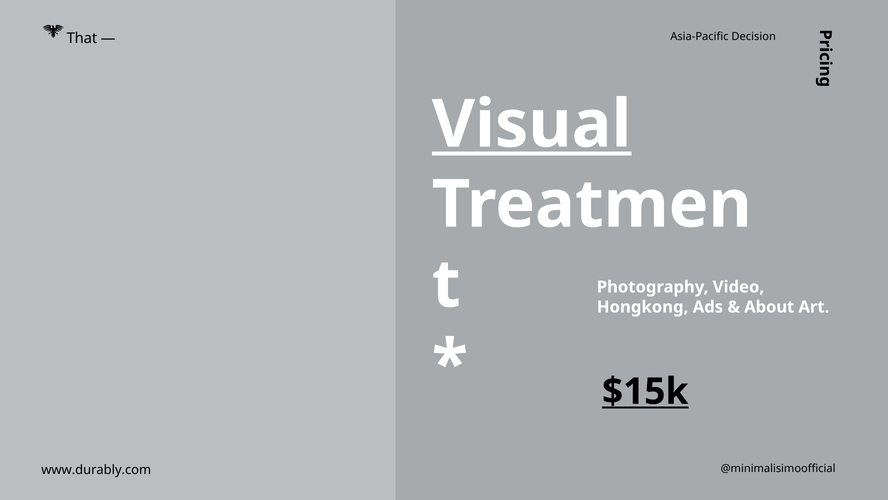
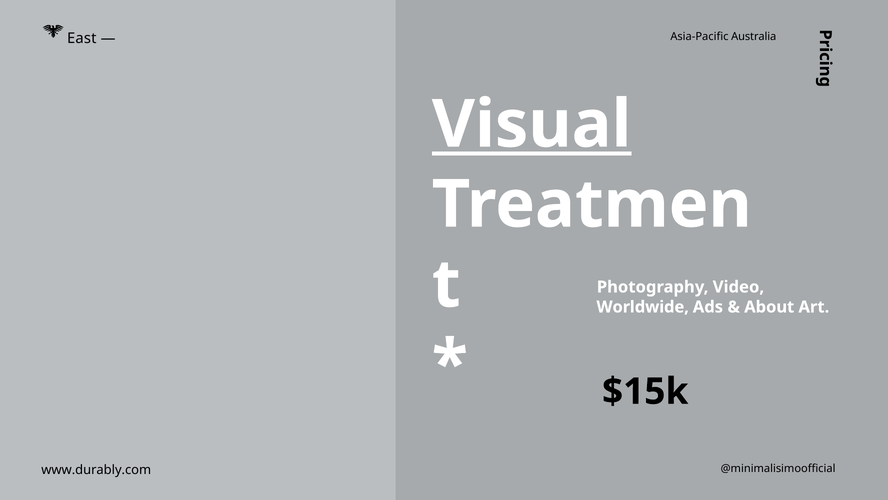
Decision: Decision -> Australia (754, 36)
That: That -> East (82, 38)
Hongkong: Hongkong -> Worldwide (643, 307)
$15k underline: present -> none (645, 391)
